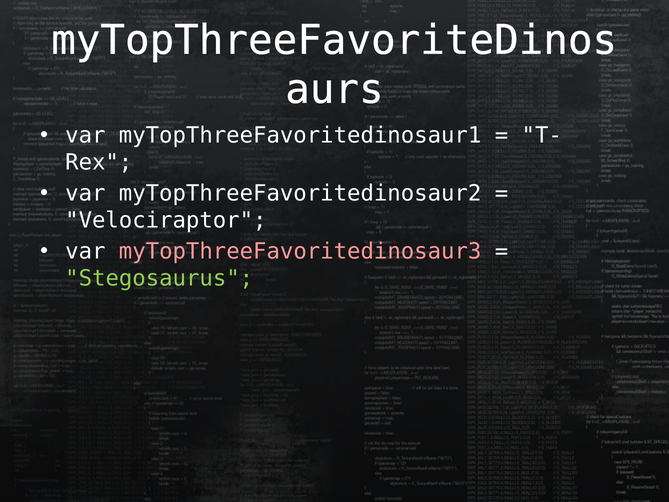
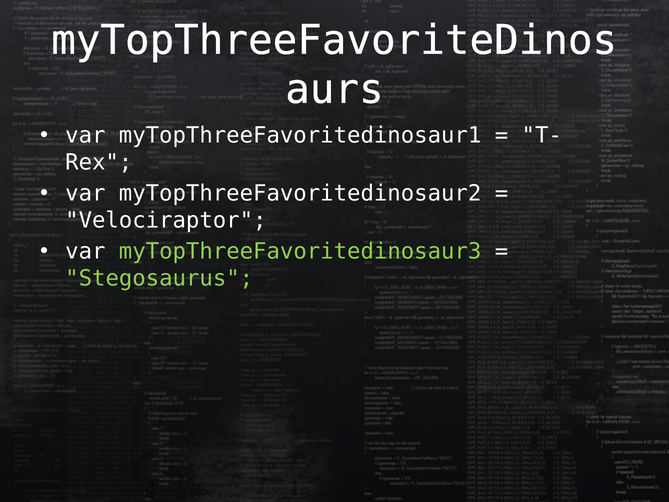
myTopThreeFavoritedinosaur3 colour: pink -> light green (300, 251)
